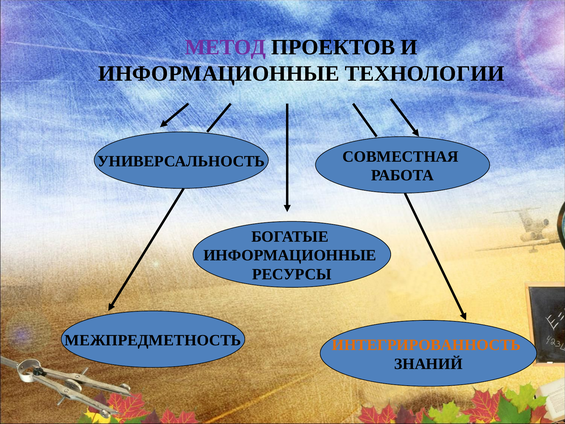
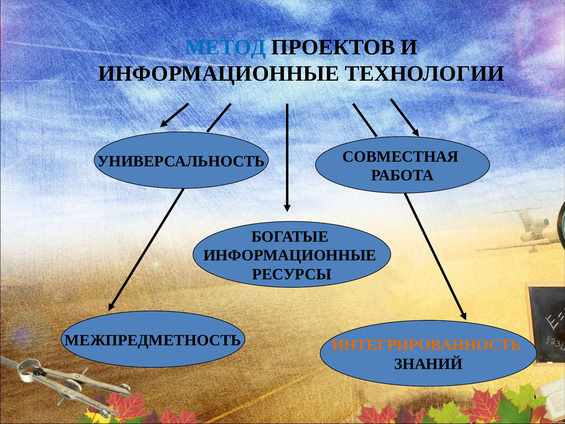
МЕТОД colour: purple -> blue (225, 47)
